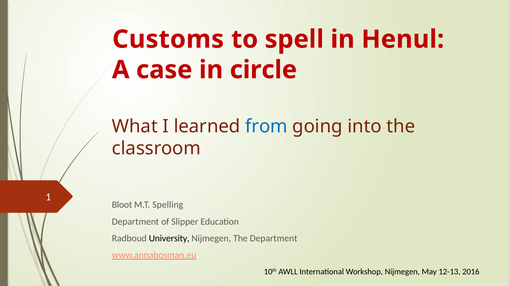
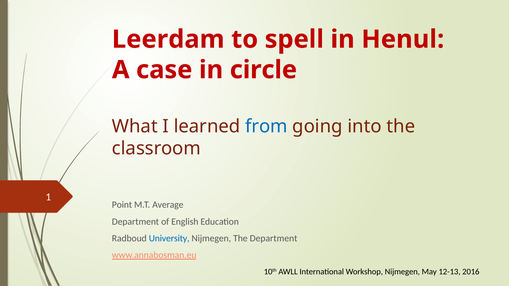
Customs: Customs -> Leerdam (168, 39)
Bloot: Bloot -> Point (122, 205)
Spelling: Spelling -> Average (168, 205)
Slipper: Slipper -> English (185, 222)
University colour: black -> blue (169, 239)
